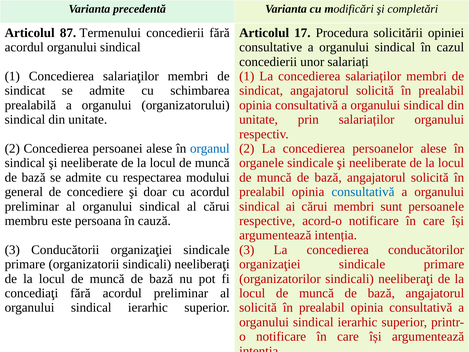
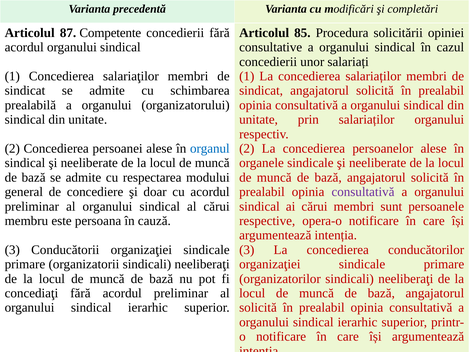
Termenului: Termenului -> Competente (110, 33)
17: 17 -> 85 (302, 33)
consultativă colour: blue -> purple (363, 192)
acord-o: acord-o -> opera-o (322, 221)
